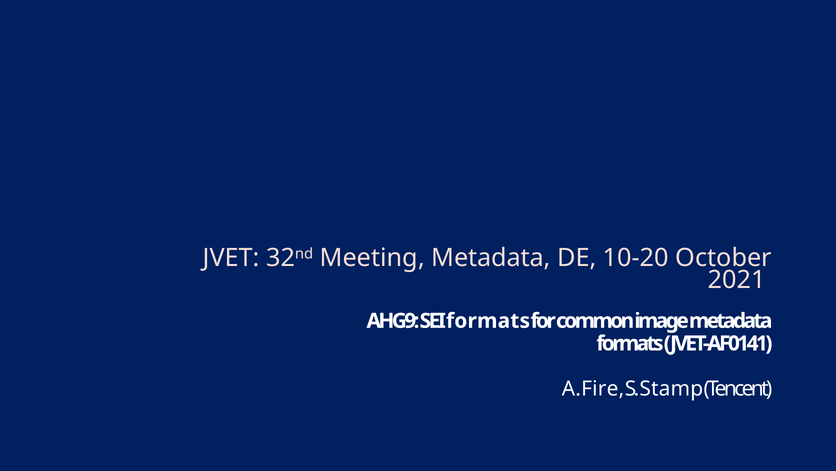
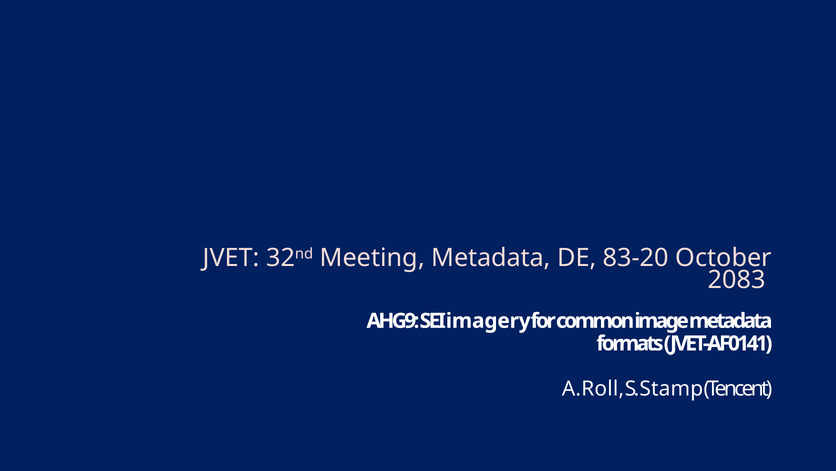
10-20: 10-20 -> 83-20 (636, 258)
2021: 2021 -> 2083 (737, 279)
SEI formats: formats -> imagery (488, 320)
A.Fire: A.Fire -> A.Roll (593, 388)
